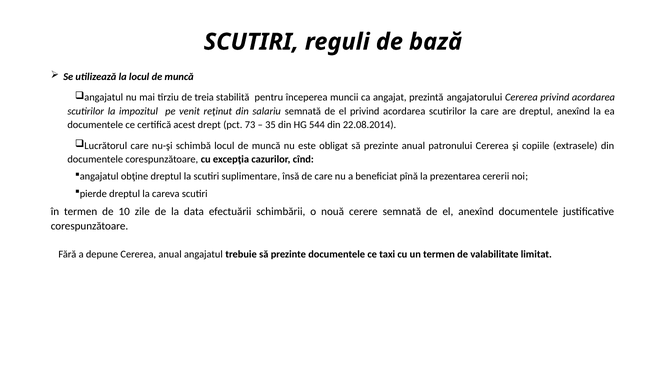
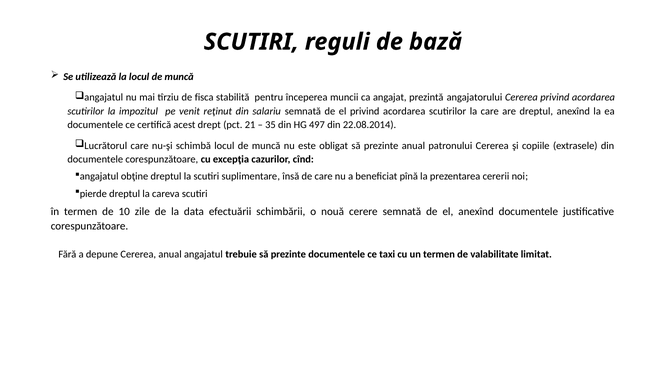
treia: treia -> fisca (204, 97)
73: 73 -> 21 (250, 125)
544: 544 -> 497 (317, 125)
